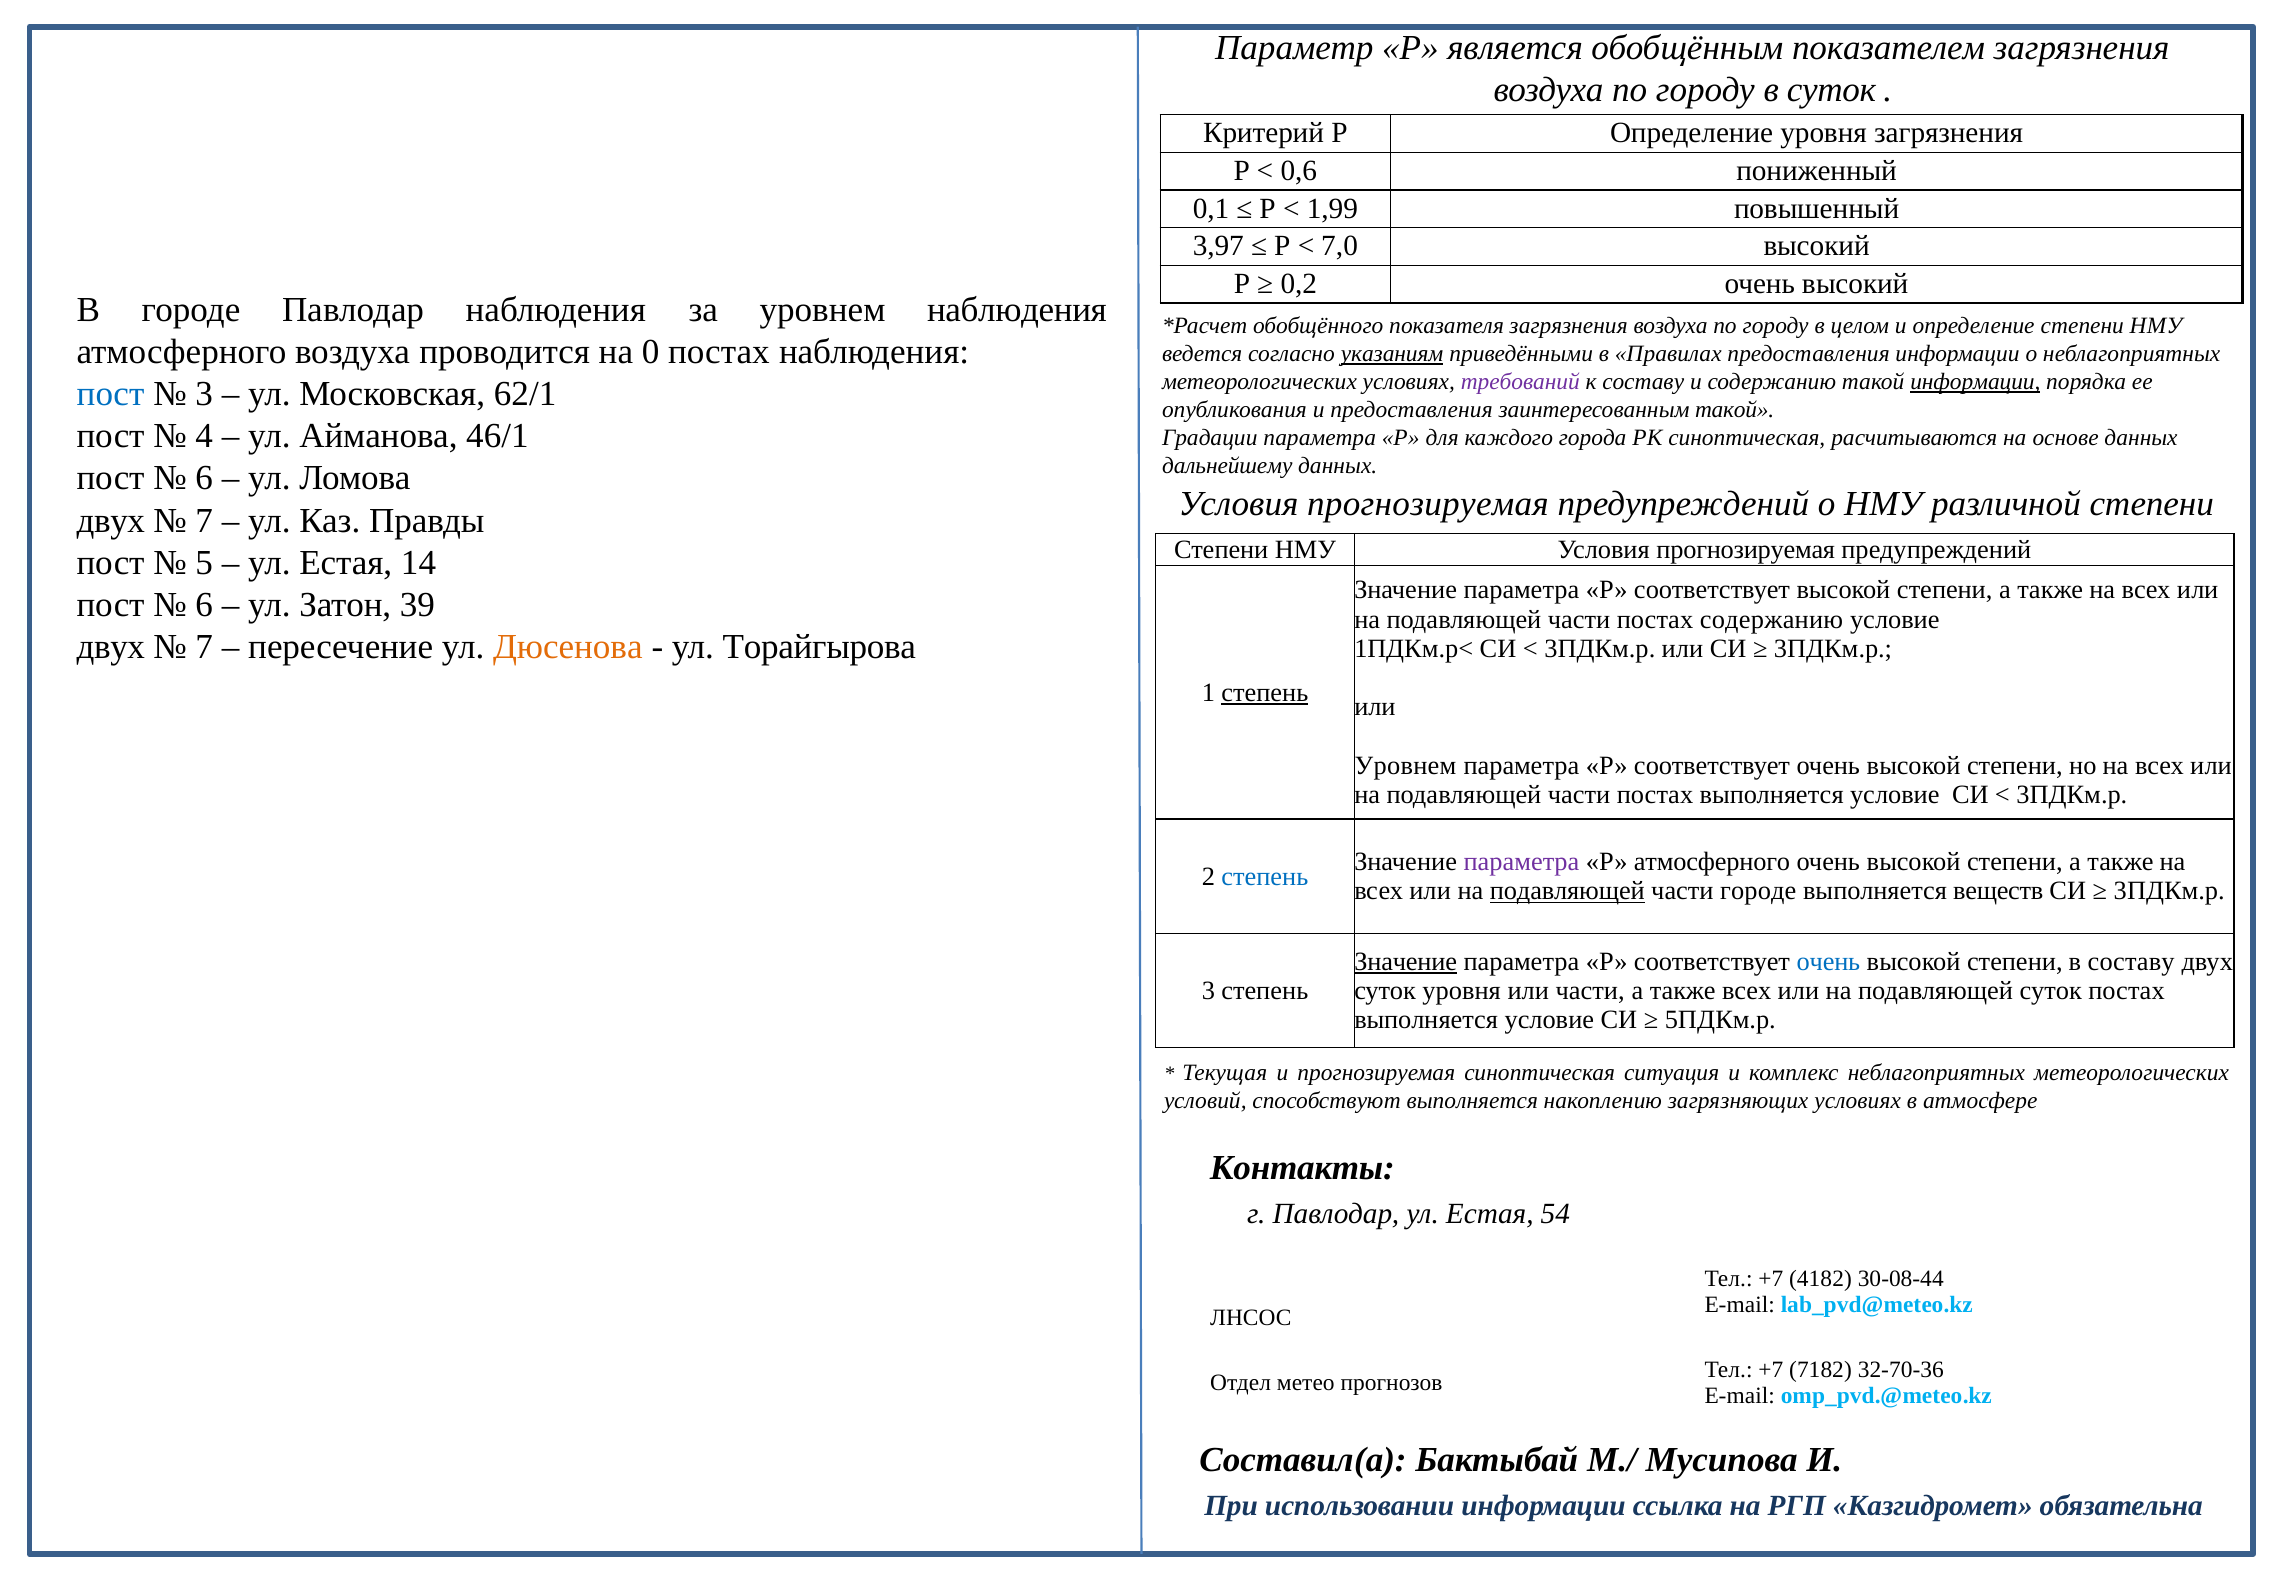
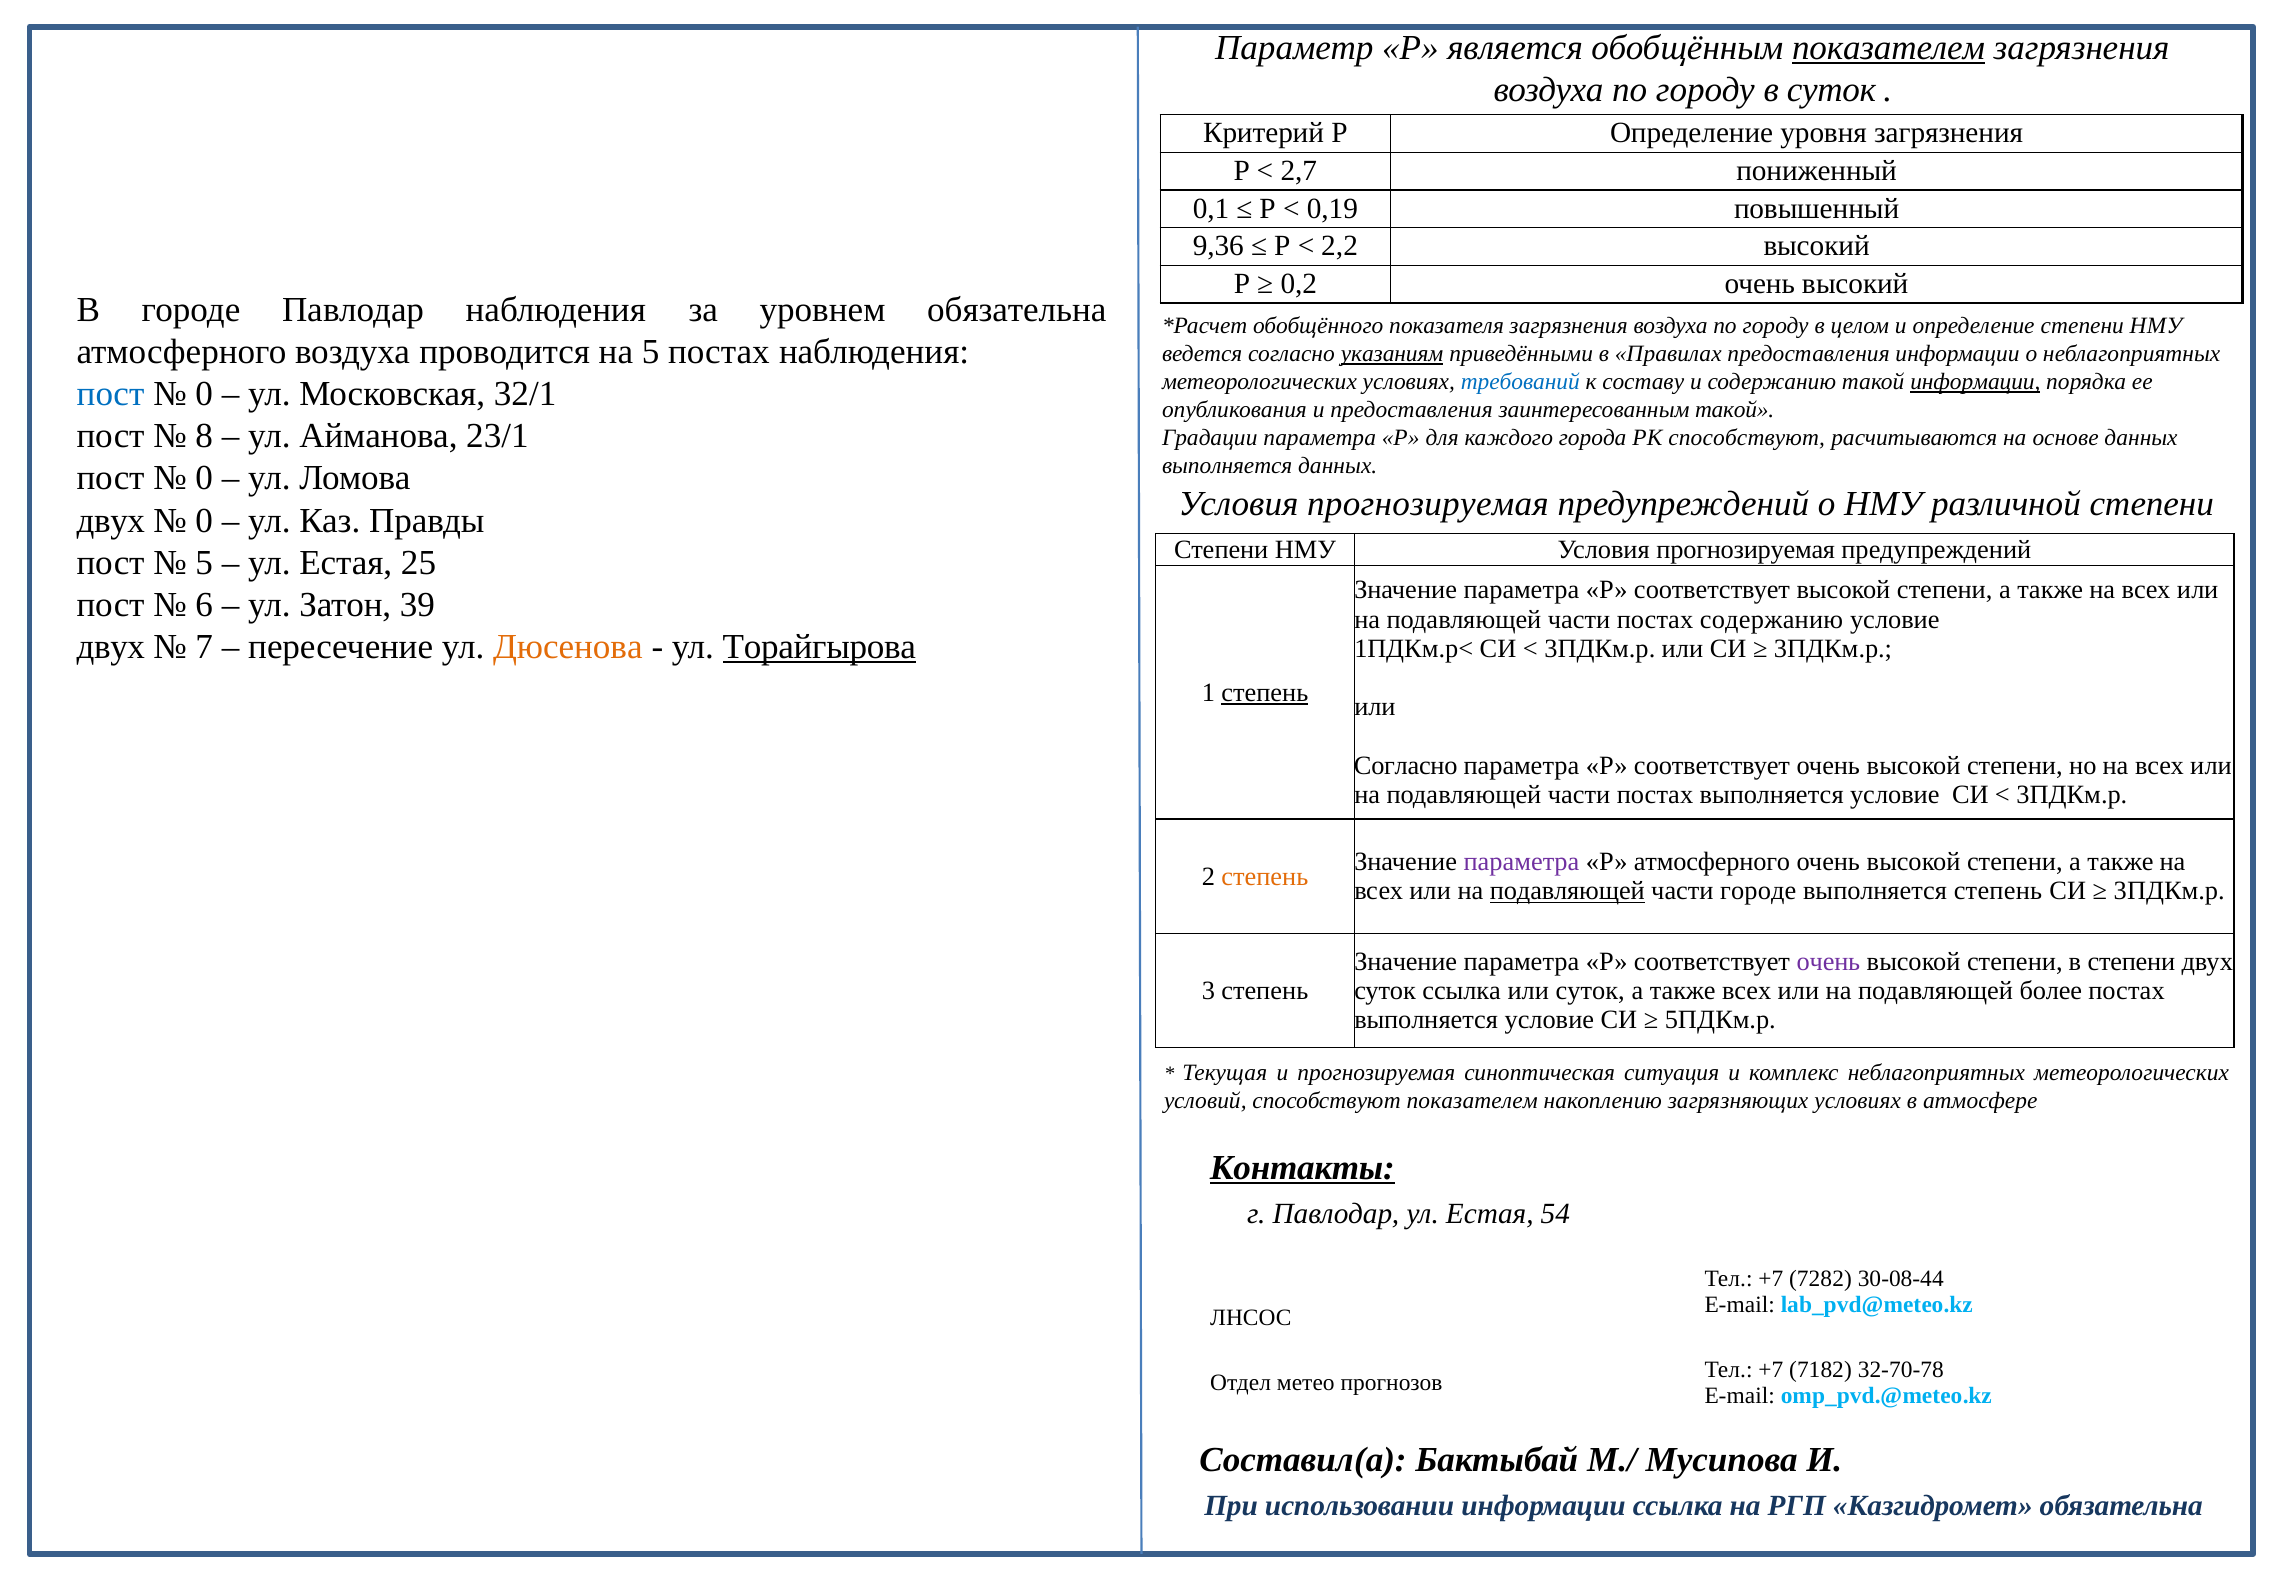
показателем underline: none -> present (1888, 48)
0,6: 0,6 -> 2,7 (1299, 171)
1,99: 1,99 -> 0,19 (1332, 209)
3,97: 3,97 -> 9,36 (1218, 246)
7,0: 7,0 -> 2,2 (1340, 246)
уровнем наблюдения: наблюдения -> обязательна (1017, 310)
на 0: 0 -> 5 (651, 352)
требований colour: purple -> blue (1520, 382)
3: 3 -> 0 (204, 394)
62/1: 62/1 -> 32/1 (525, 394)
4: 4 -> 8 (204, 436)
46/1: 46/1 -> 23/1 (497, 436)
РК синоптическая: синоптическая -> способствуют (1747, 438)
дальнейшему: дальнейшему -> выполняется (1227, 466)
6: 6 -> 0 (204, 478)
7: 7 -> 0 (204, 520)
14: 14 -> 25 (419, 562)
Торайгырова underline: none -> present (819, 647)
Уровнем: Уровнем -> Согласно (1406, 765)
степень colour: blue -> orange (1265, 876)
выполняется веществ: веществ -> степень (1998, 891)
Значение underline: present -> none (1406, 961)
очень colour: blue -> purple (1828, 961)
в составу: составу -> степени (2131, 961)
суток уровня: уровня -> ссылка (1462, 990)
или части: части -> суток (1590, 990)
подавляющей суток: суток -> более (2051, 990)
способствуют выполняется: выполняется -> показателем (1472, 1101)
Контакты underline: none -> present (1302, 1168)
4182: 4182 -> 7282 (1820, 1278)
32-70-36: 32-70-36 -> 32-70-78 (1901, 1369)
